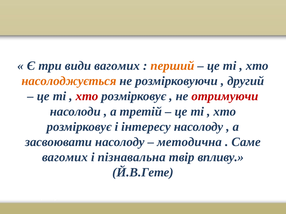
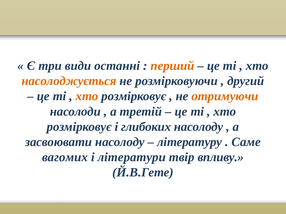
види вагомих: вагомих -> останні (117, 66)
хто colour: red -> orange (87, 96)
отримуючи colour: red -> orange (225, 96)
інтересу: інтересу -> глибоких (146, 127)
методична: методична -> літературу (190, 142)
пізнавальна: пізнавальна -> літератури (132, 157)
